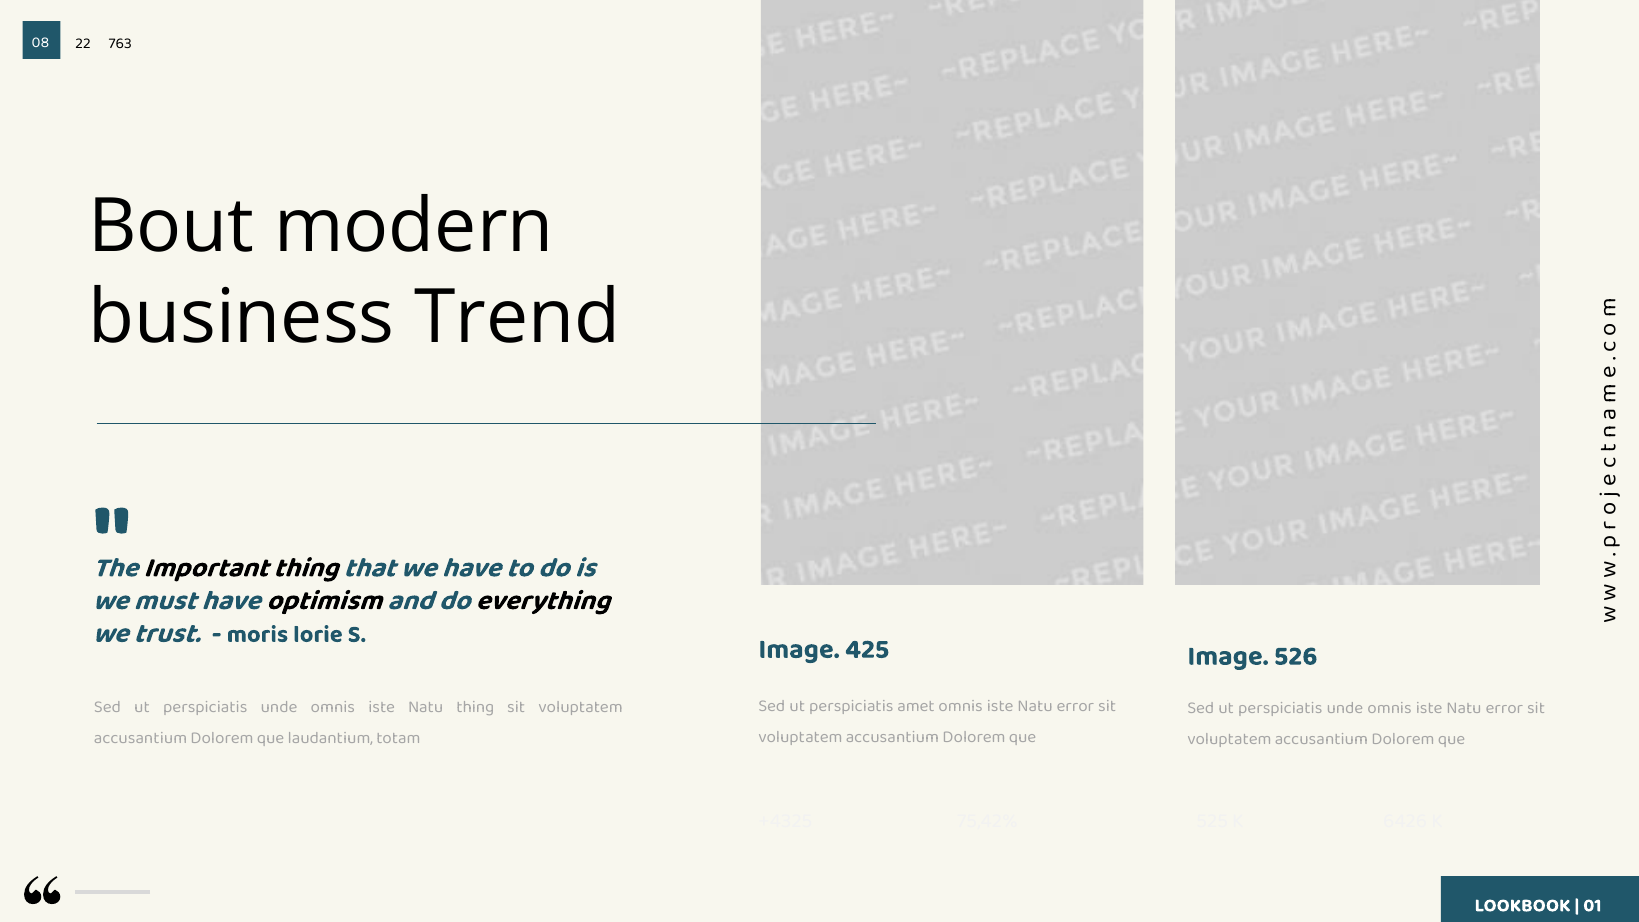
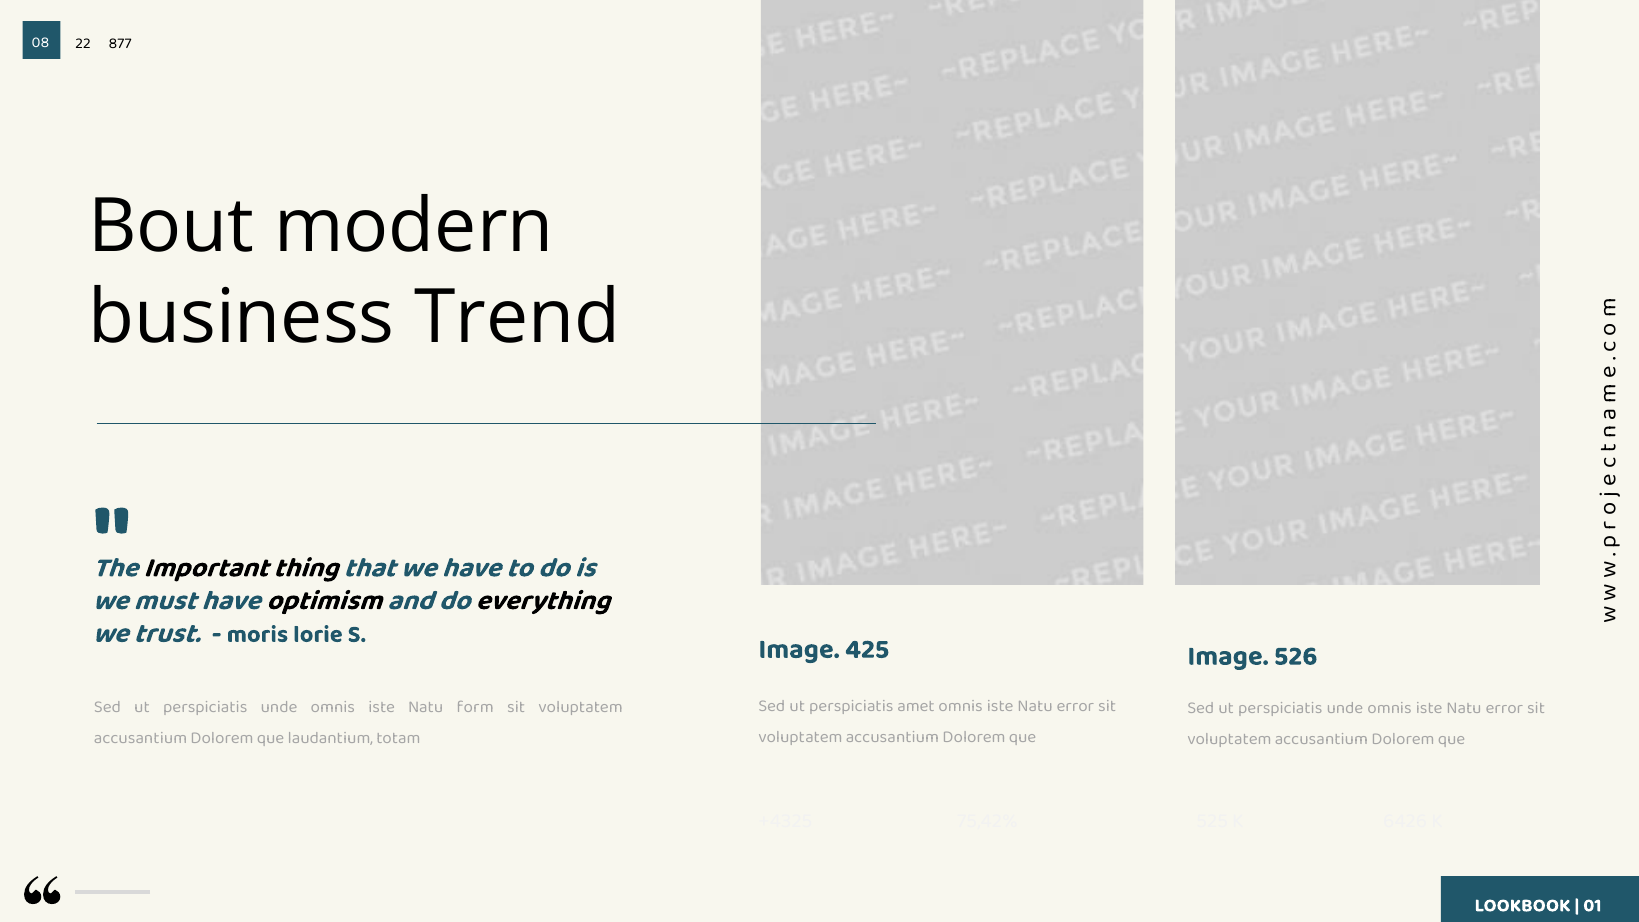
763: 763 -> 877 (120, 44)
Natu thing: thing -> form (475, 707)
